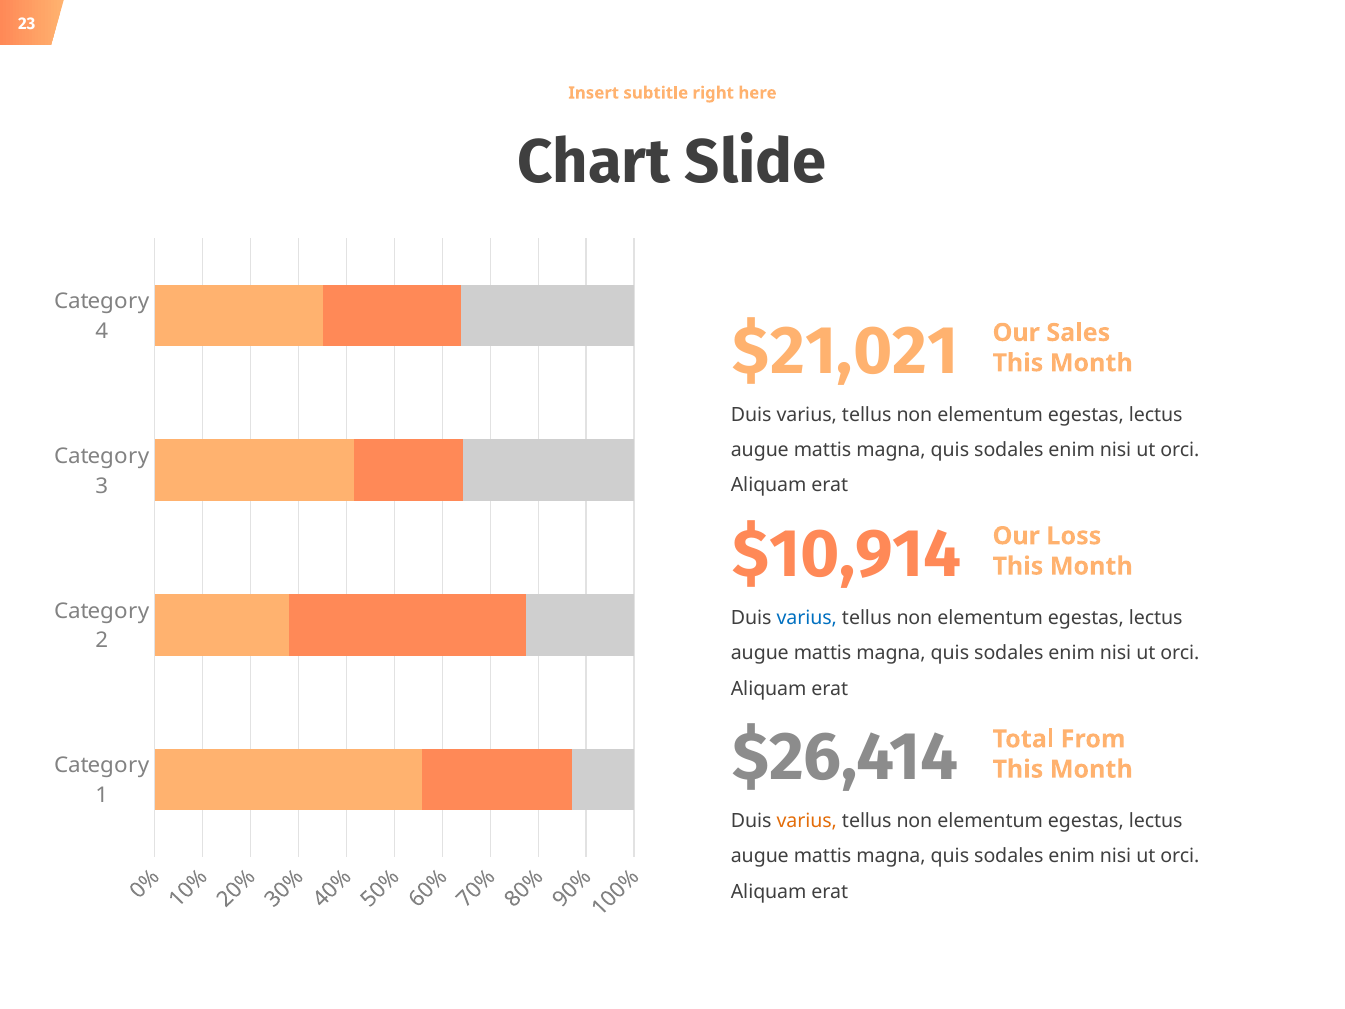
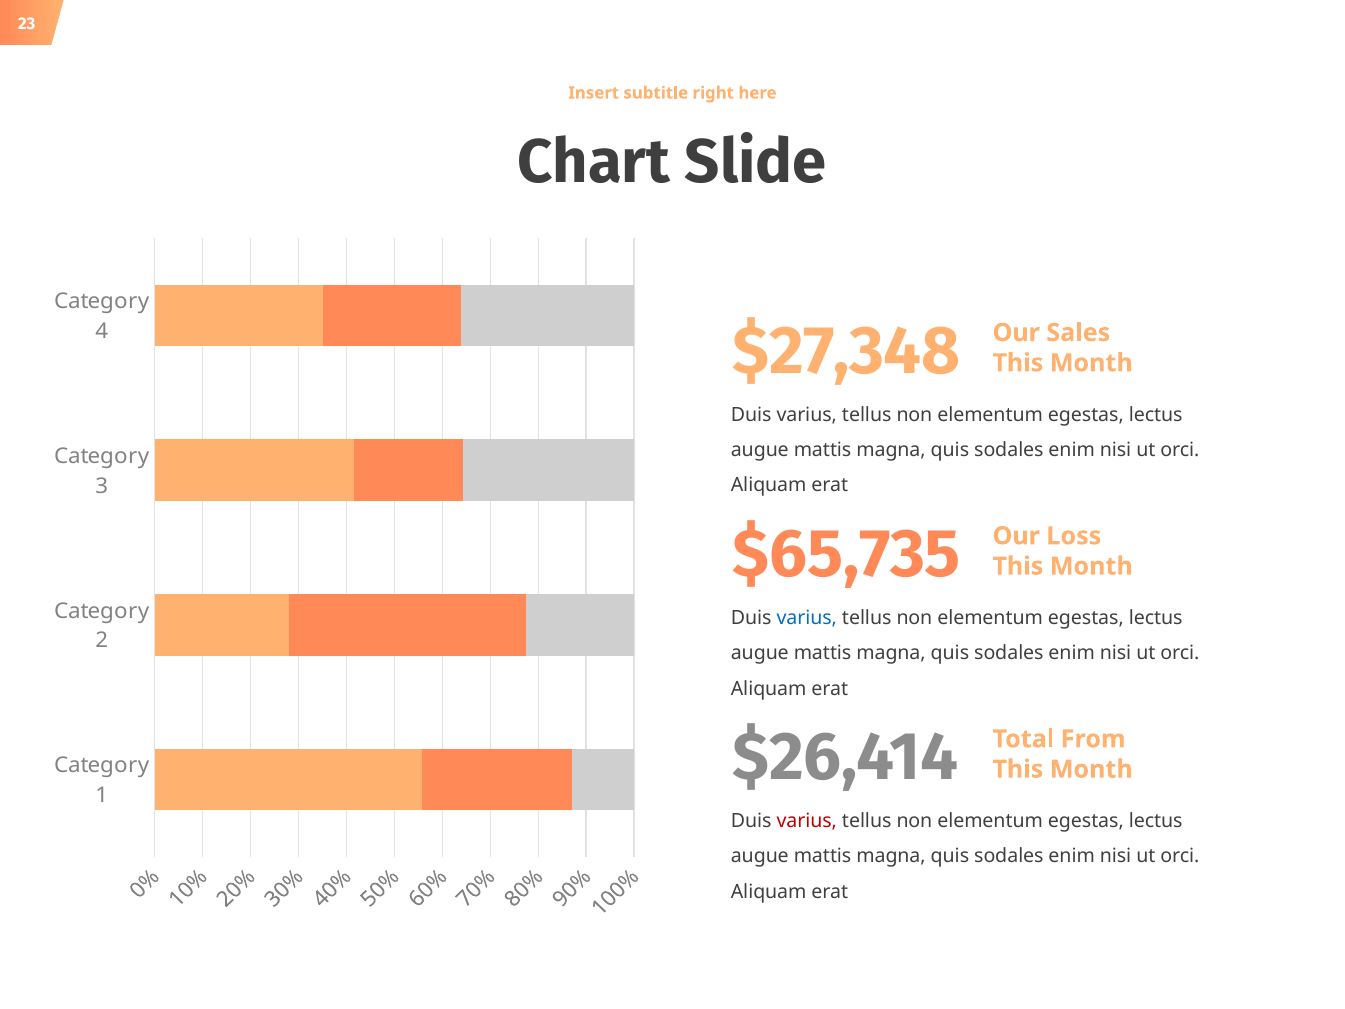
$21,021: $21,021 -> $27,348 (846, 351)
$10,914: $10,914 -> $65,735 (847, 554)
varius colour: orange -> red (807, 821)
